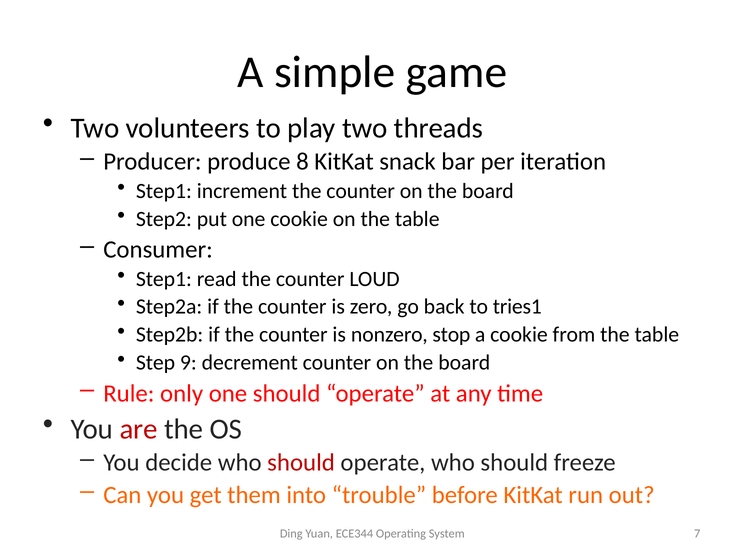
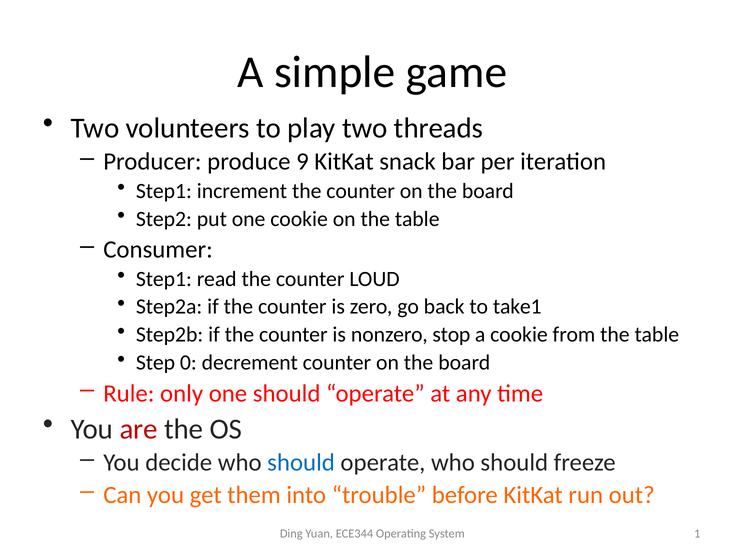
8: 8 -> 9 (302, 162)
tries1: tries1 -> take1 (517, 307)
9: 9 -> 0 (188, 363)
should colour: red -> blue (301, 463)
7: 7 -> 1 (697, 533)
